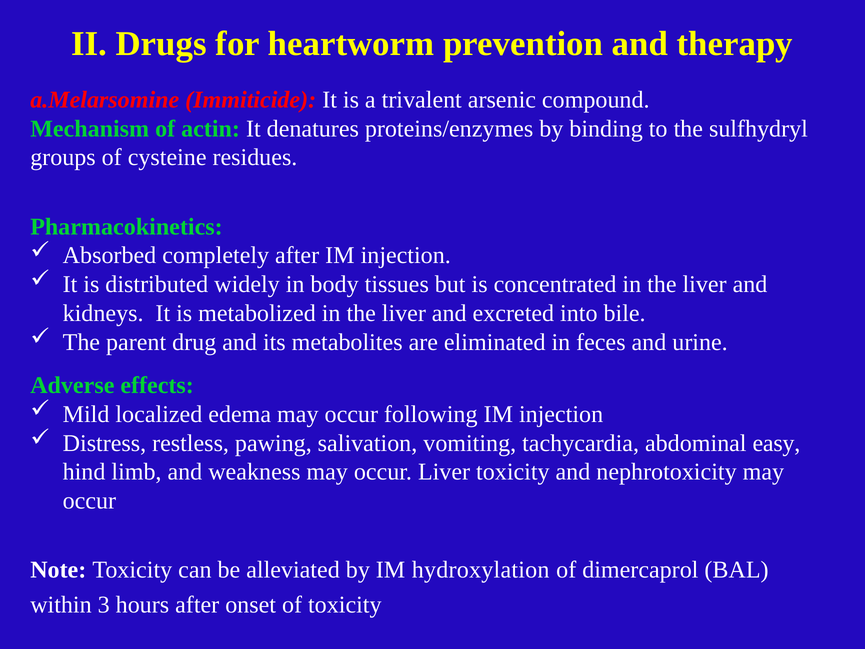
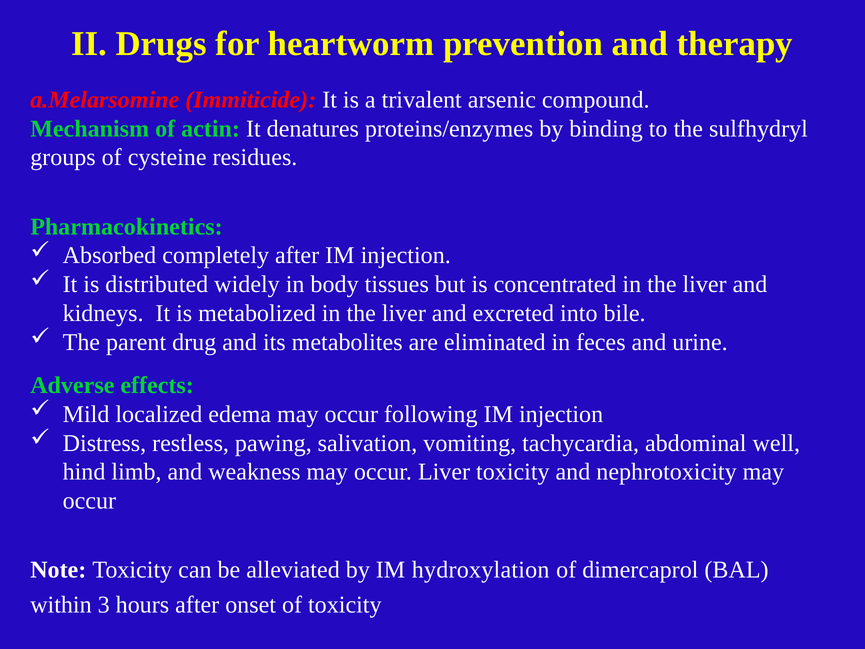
easy: easy -> well (776, 443)
